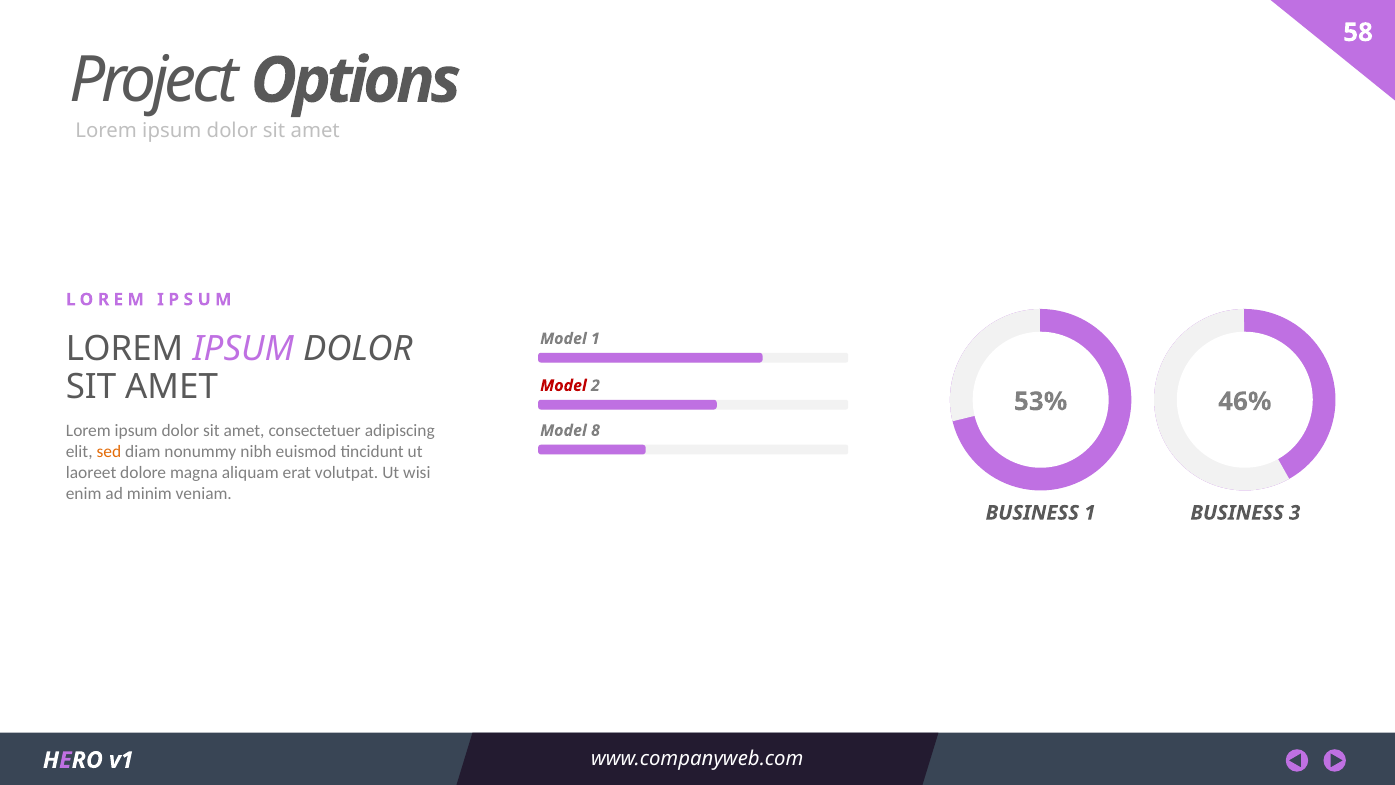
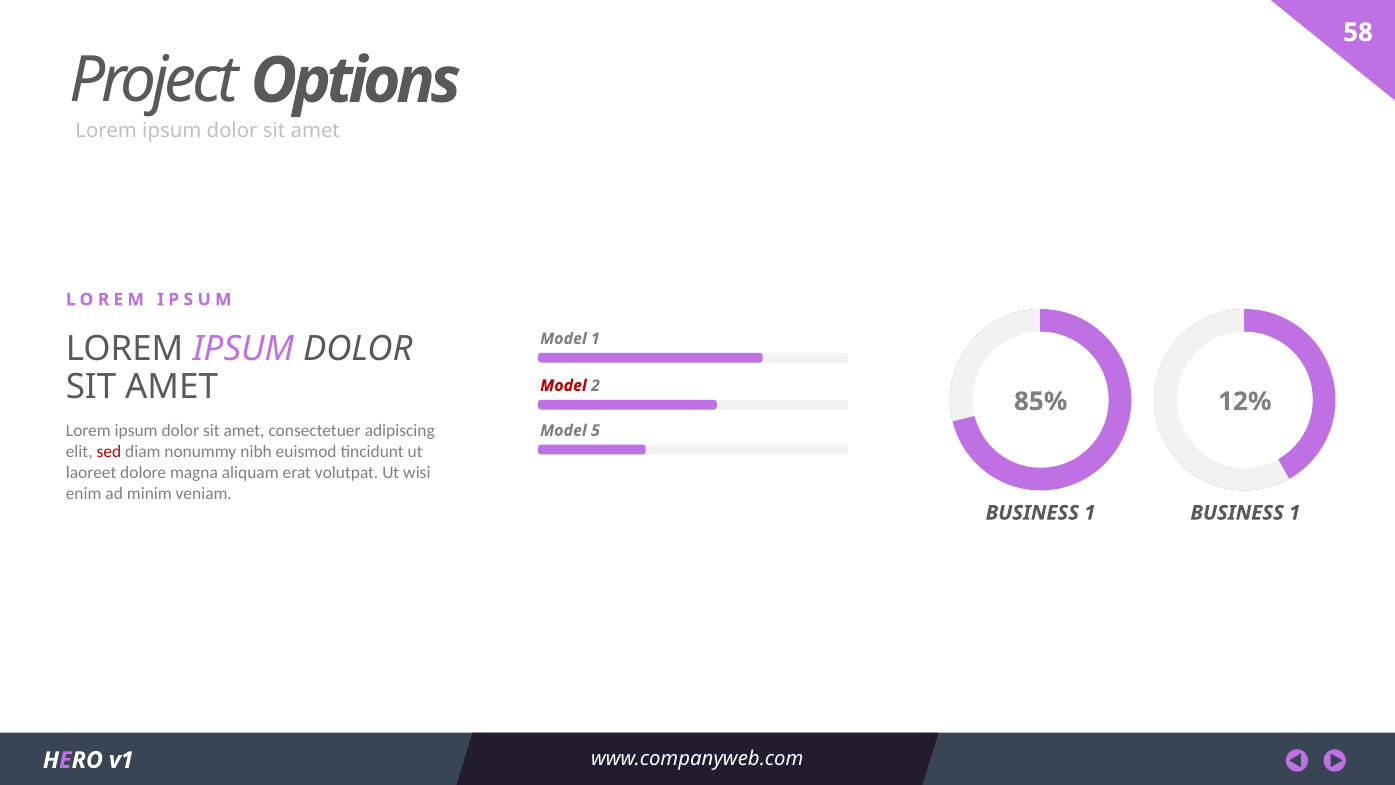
53%: 53% -> 85% (1041, 401)
46%: 46% -> 12% (1245, 401)
8: 8 -> 5 (595, 430)
sed colour: orange -> red (109, 452)
3: 3 -> 1 (1295, 513)
